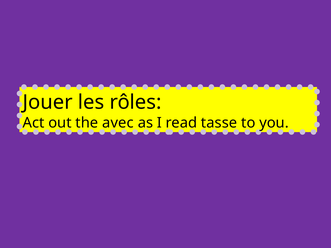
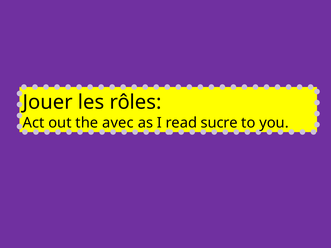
tasse: tasse -> sucre (219, 123)
